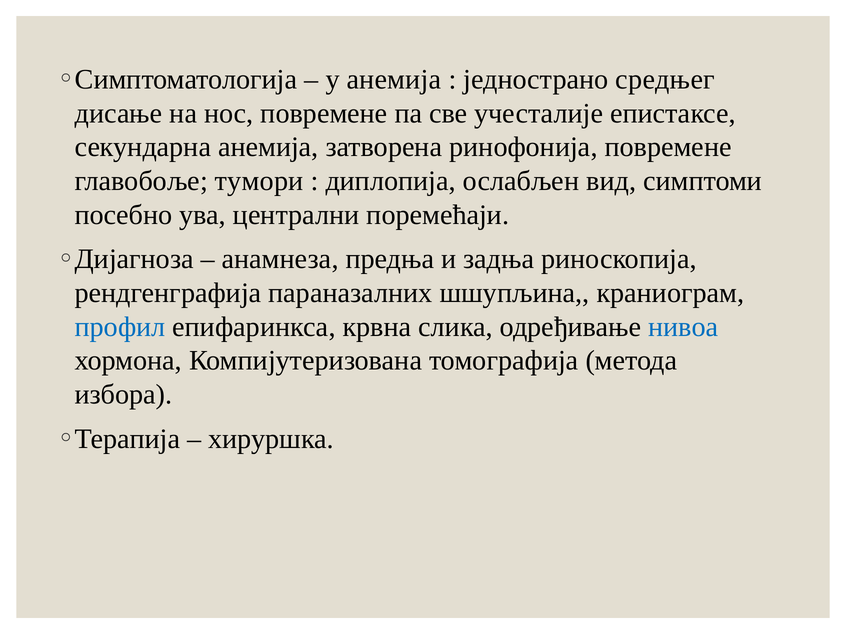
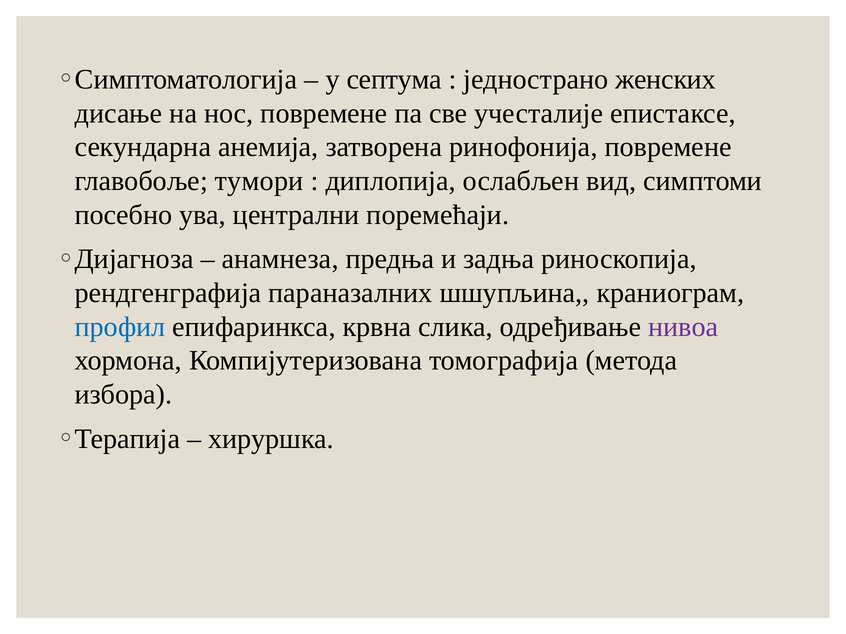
у анемија: анемија -> септума (394, 80)
средњег: средњег -> женских (665, 80)
нивоа colour: blue -> purple (683, 327)
